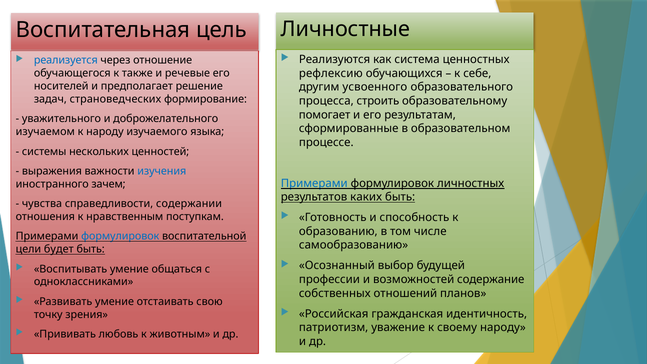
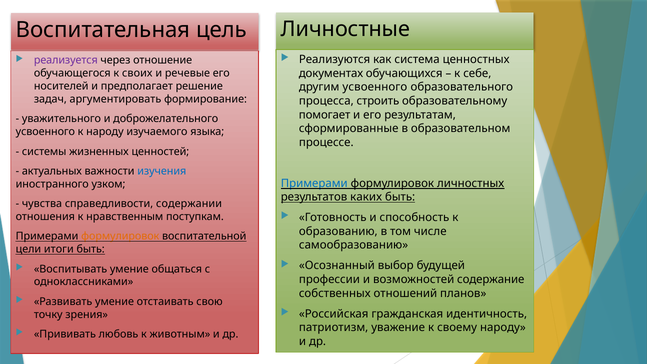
реализуется colour: blue -> purple (66, 60)
рефлексию: рефлексию -> документах (331, 73)
также: также -> своих (137, 73)
страноведческих: страноведческих -> аргументировать (115, 99)
изучаемом: изучаемом -> усвоенного (45, 132)
нескольких: нескольких -> жизненных (99, 151)
выражения: выражения -> актуальных (52, 171)
зачем: зачем -> узком (108, 184)
формулировок colour: blue -> orange (120, 236)
будет: будет -> итоги (59, 249)
